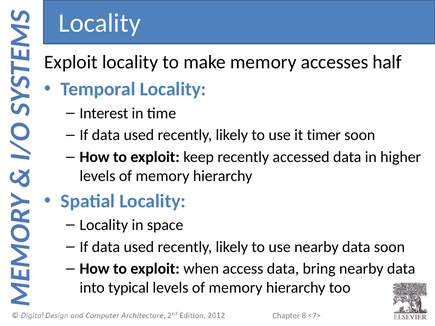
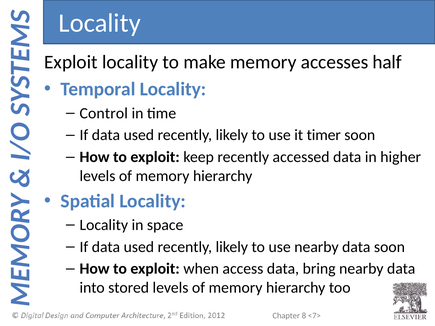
Interest: Interest -> Control (104, 113)
typical: typical -> stored (129, 288)
